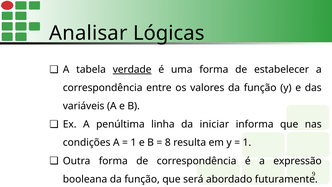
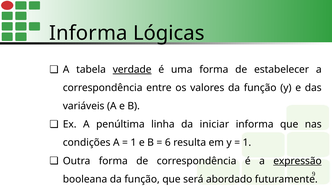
Analisar: Analisar -> Informa (88, 33)
8: 8 -> 6 (168, 142)
expressão underline: none -> present (297, 161)
